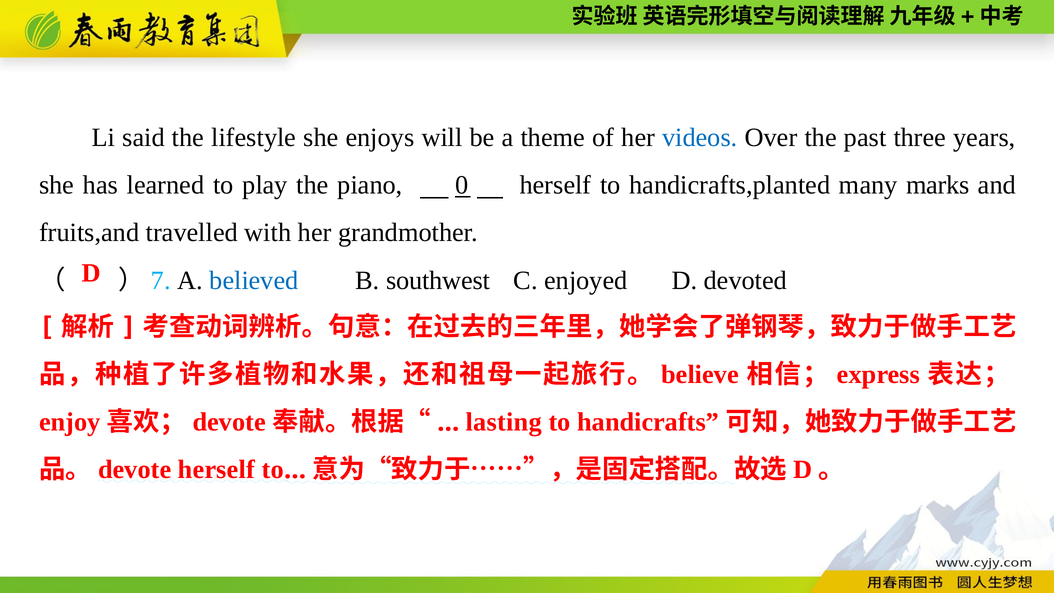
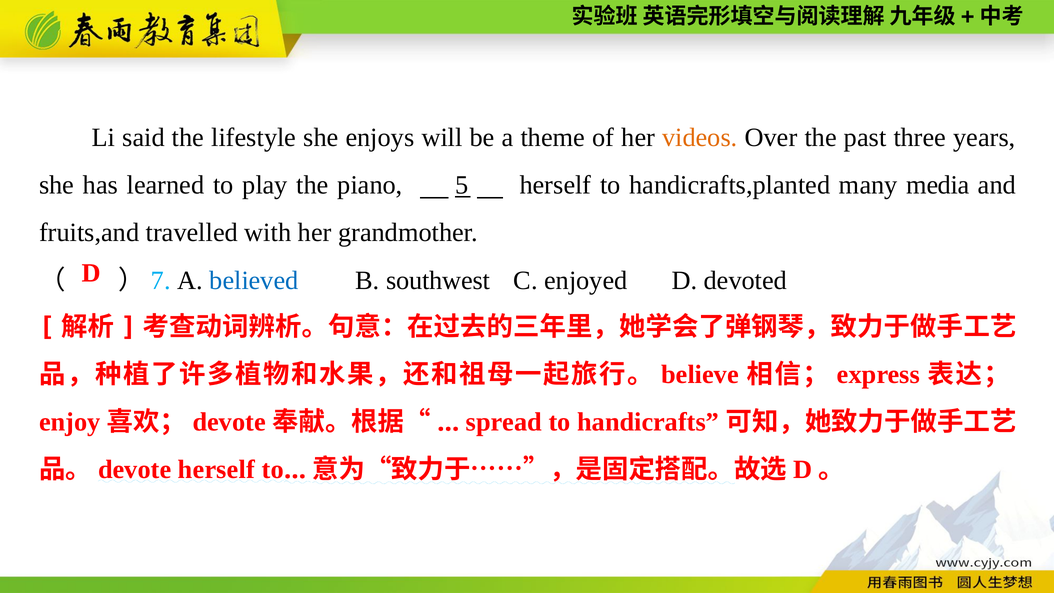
videos colour: blue -> orange (700, 138)
0: 0 -> 5 (462, 185)
marks: marks -> media (938, 185)
lasting: lasting -> spread (504, 422)
